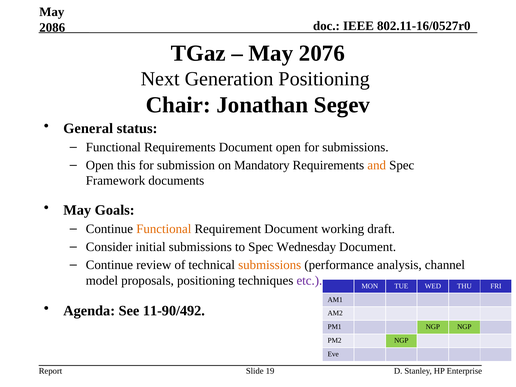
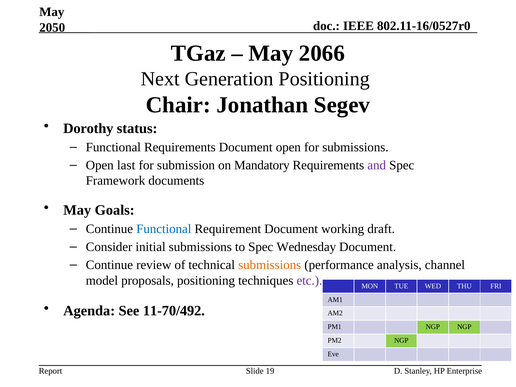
2086: 2086 -> 2050 (52, 28)
2076: 2076 -> 2066 (322, 53)
General: General -> Dorothy (88, 128)
this: this -> last (126, 165)
and colour: orange -> purple (377, 165)
Functional colour: orange -> blue (164, 229)
11-90/492: 11-90/492 -> 11-70/492 (174, 311)
